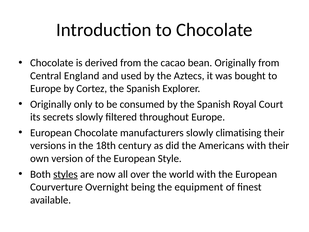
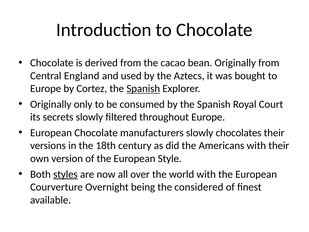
Spanish underline: none -> present (143, 89)
climatising: climatising -> chocolates (239, 133)
equipment: equipment -> considered (199, 187)
